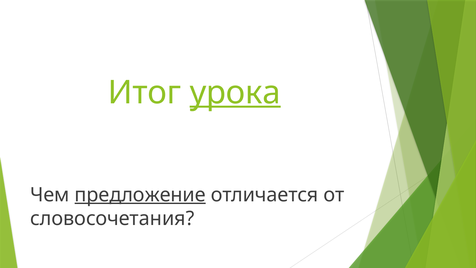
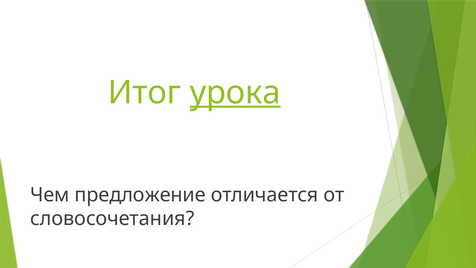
предложение underline: present -> none (140, 195)
